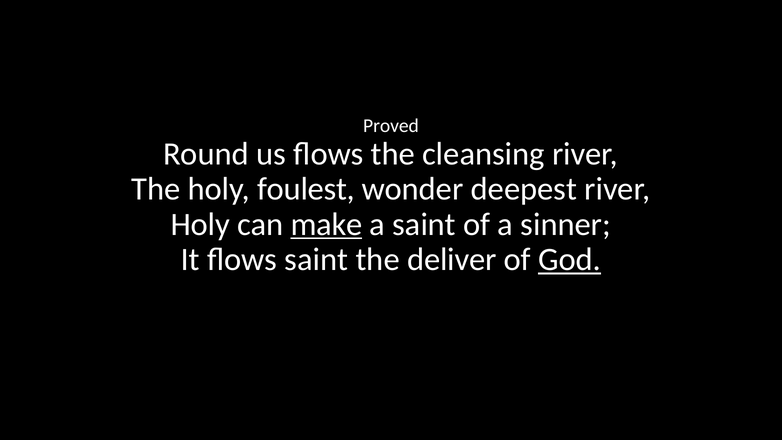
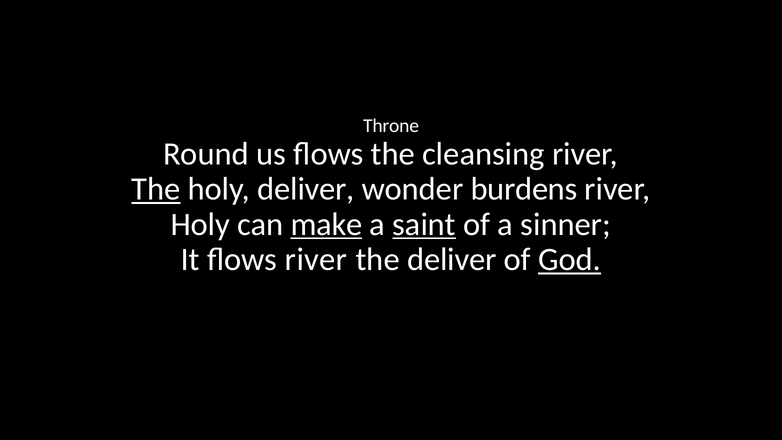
Proved: Proved -> Throne (391, 126)
The underline: none -> present (156, 189)
holy foulest: foulest -> deliver (306, 189)
deepest: deepest -> burdens (524, 189)
saint underline: none -> present (424, 224)
flows saint: saint -> river (316, 259)
